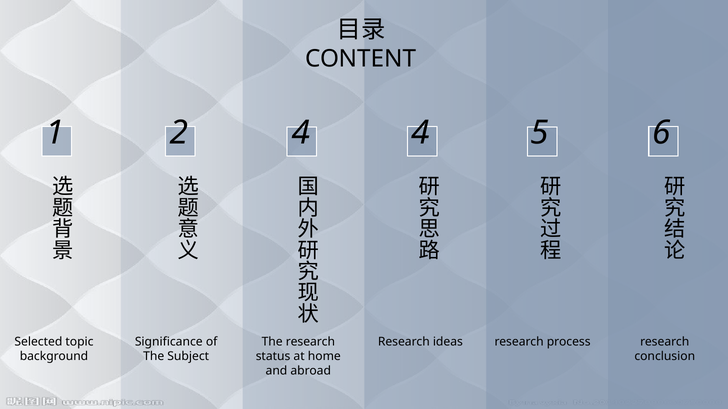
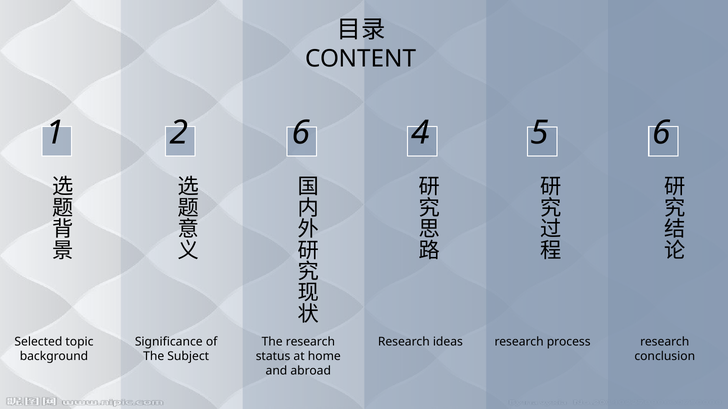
2 4: 4 -> 6 (301, 133)
